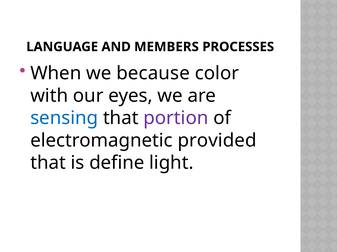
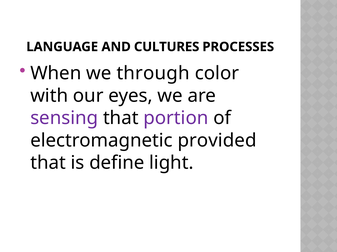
MEMBERS: MEMBERS -> CULTURES (167, 47)
because: because -> through (153, 74)
sensing colour: blue -> purple (64, 118)
